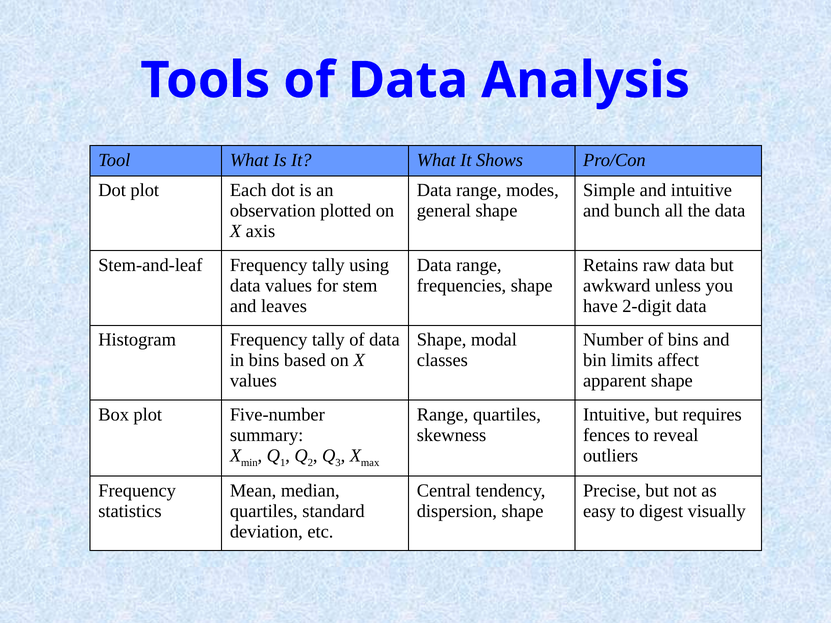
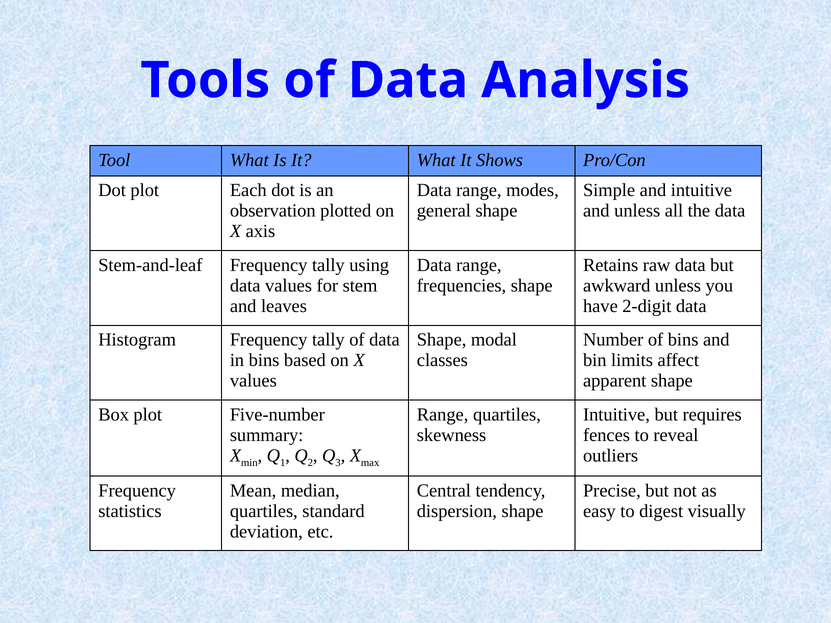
and bunch: bunch -> unless (637, 211)
